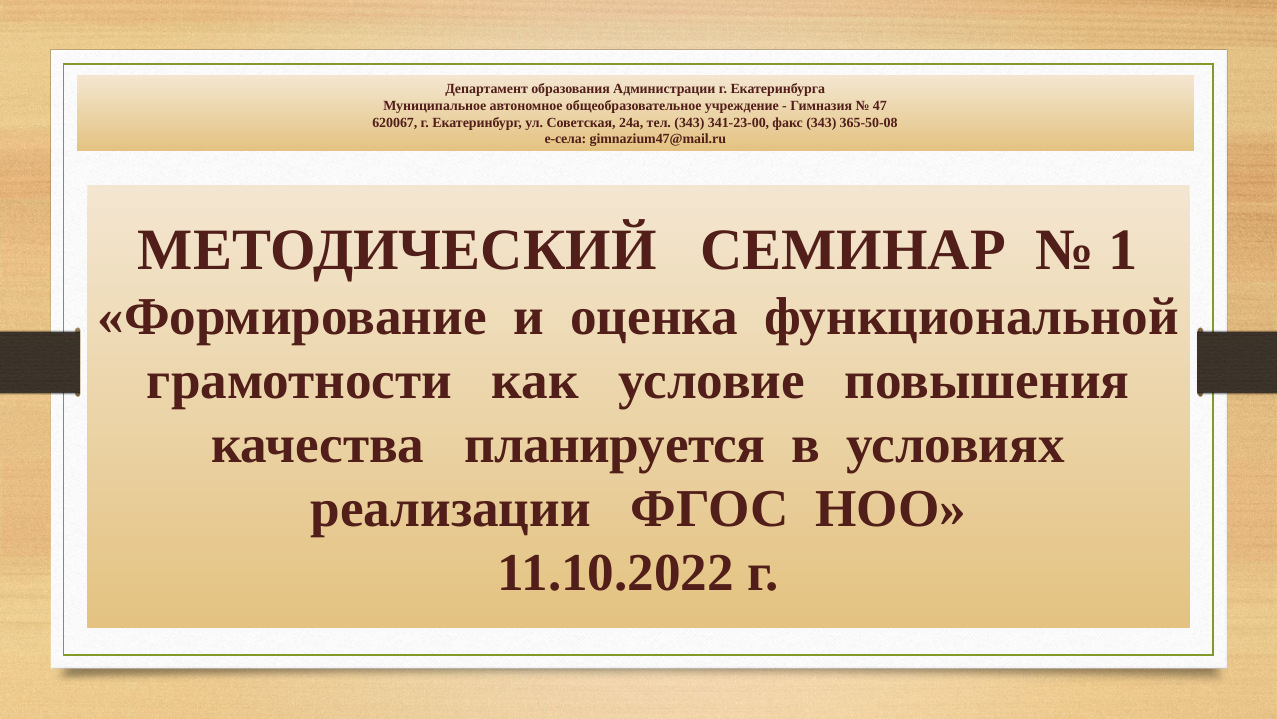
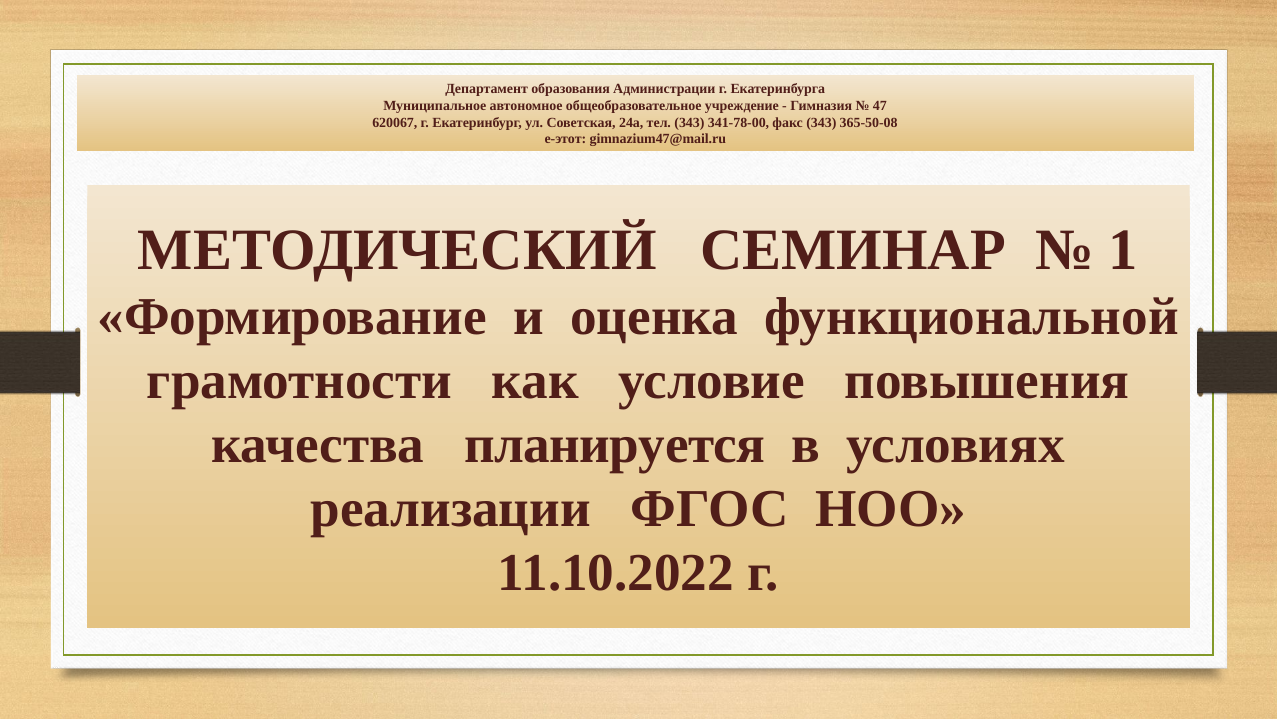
341-23-00: 341-23-00 -> 341-78-00 (739, 122)
e-села: e-села -> e-этот (565, 139)
